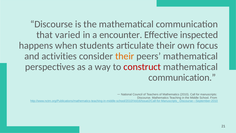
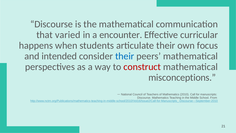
inspected: inspected -> curricular (199, 35)
activities: activities -> intended (59, 56)
their colour: orange -> blue (125, 56)
communication: communication -> misconceptions (182, 77)
